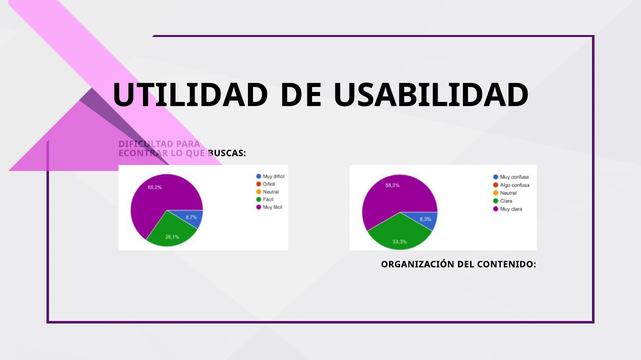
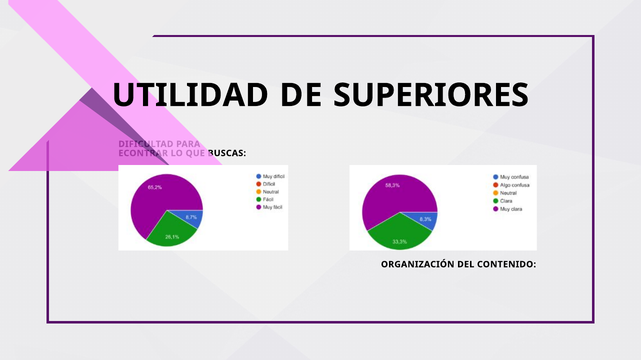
USABILIDAD: USABILIDAD -> SUPERIORES (431, 95)
